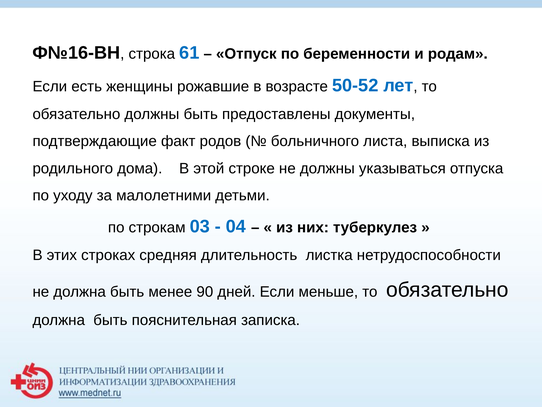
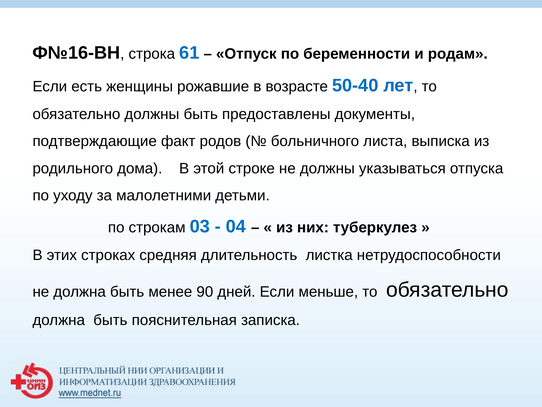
50-52: 50-52 -> 50-40 (355, 85)
